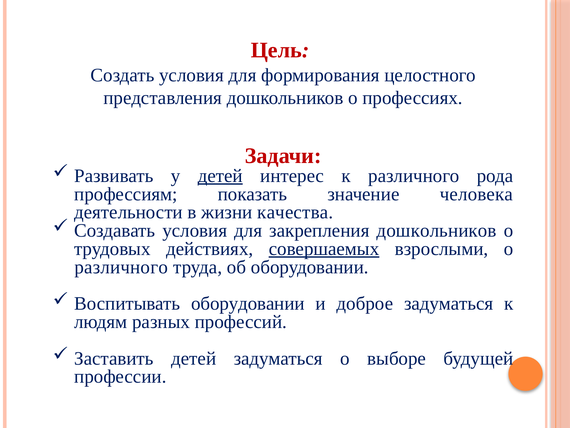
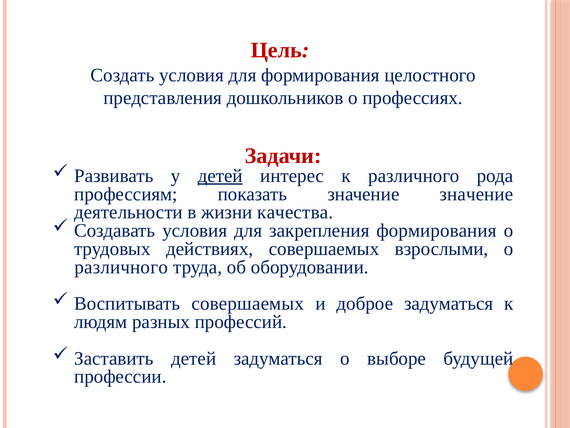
значение человека: человека -> значение (476, 194)
закрепления дошкольников: дошкольников -> формирования (437, 230)
совершаемых underline: present -> none (324, 249)
Воспитывать оборудовании: оборудовании -> совершаемых (248, 303)
